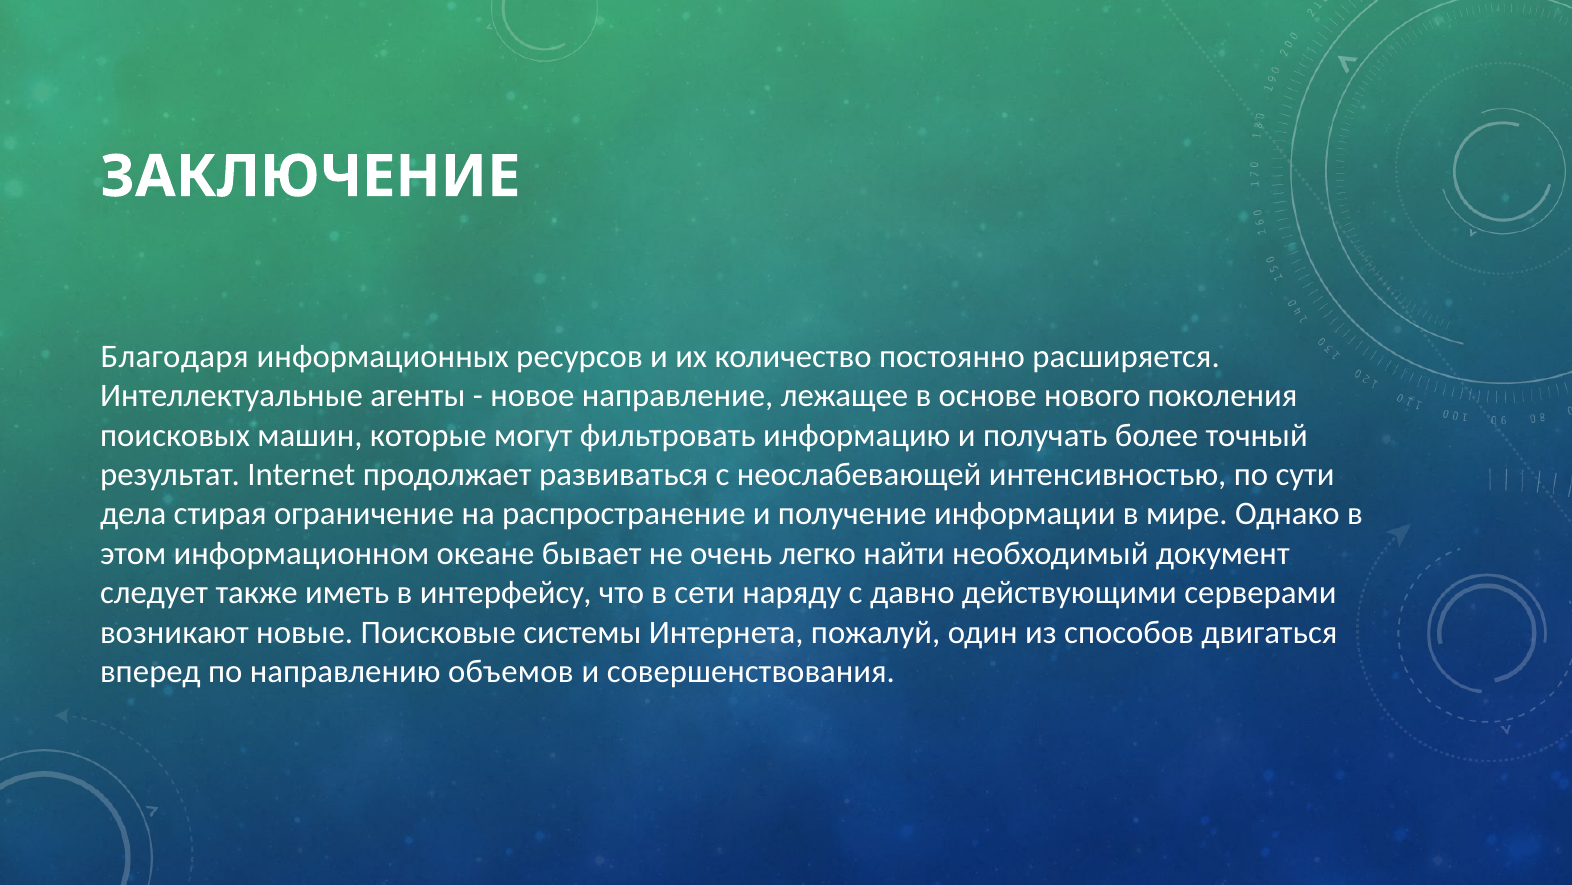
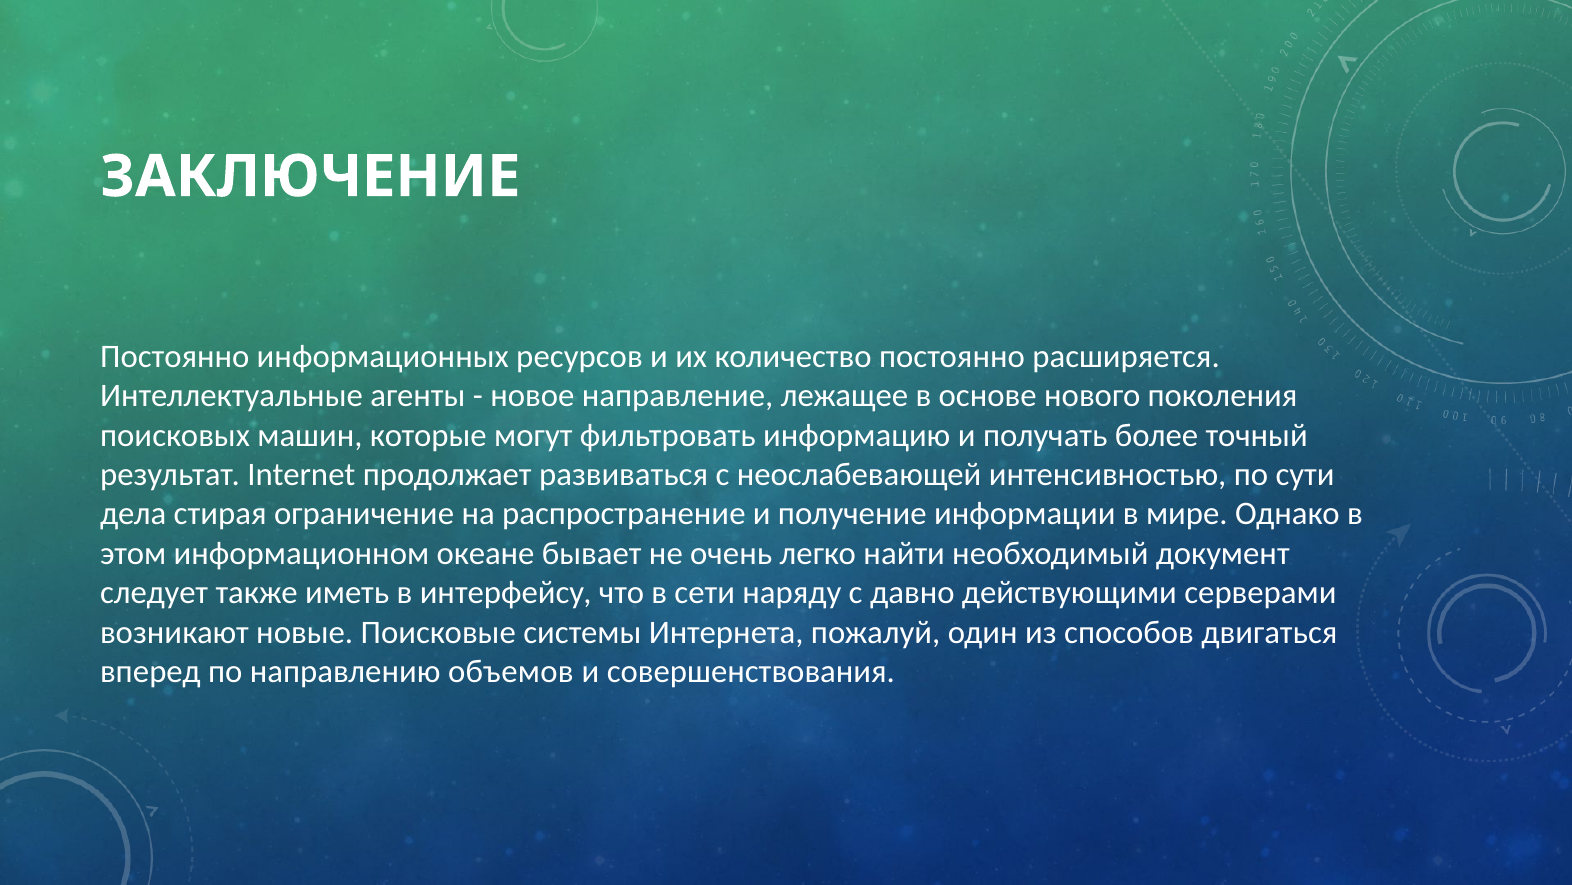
Благодаря: Благодаря -> Постоянно (175, 356)
